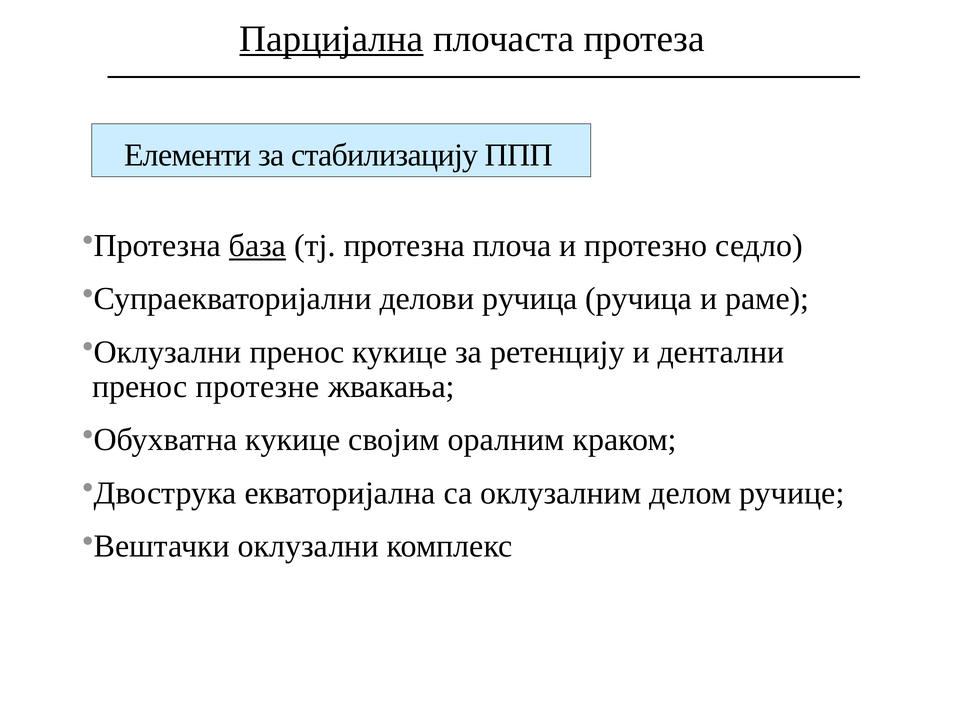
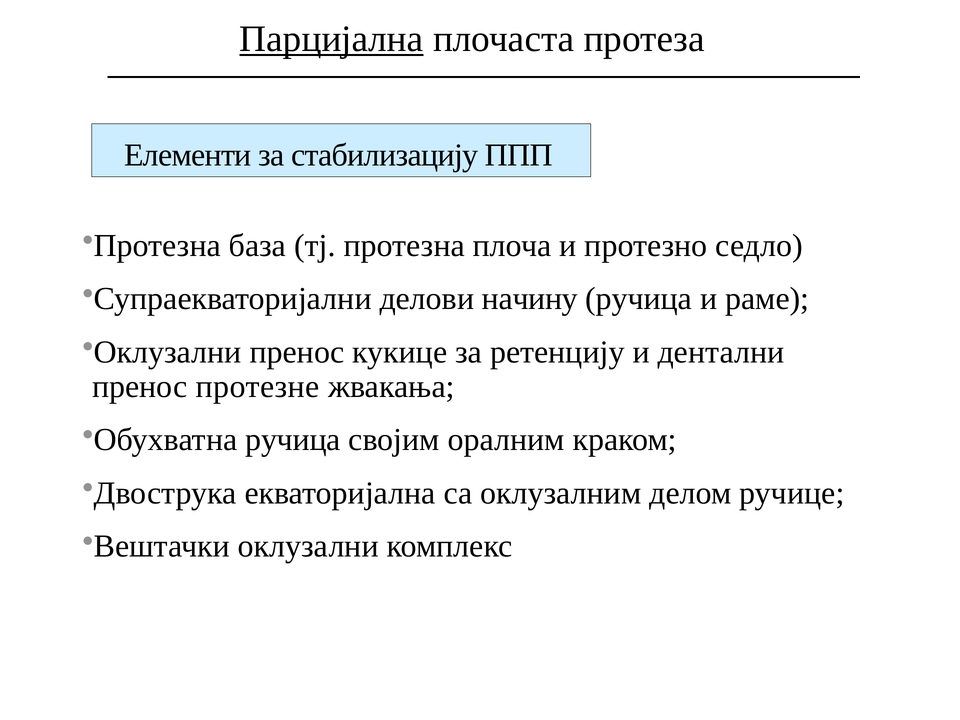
база underline: present -> none (257, 246)
делови ручица: ручица -> начину (530, 299)
Обухватна кукице: кукице -> ручица (293, 440)
